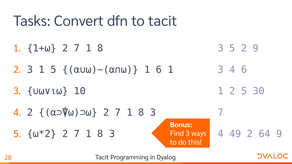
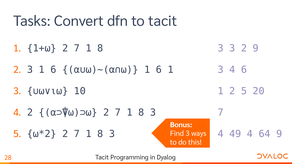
5: 5 -> 3 (232, 48)
3 1 5: 5 -> 6 (53, 70)
30: 30 -> 20 (259, 91)
49 2: 2 -> 4 (250, 134)
